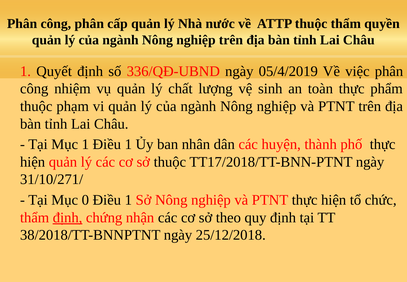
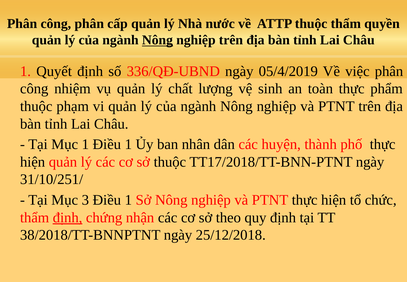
Nông underline: none -> present (157, 40)
31/10/271/: 31/10/271/ -> 31/10/251/ (52, 179)
0: 0 -> 3 (85, 200)
